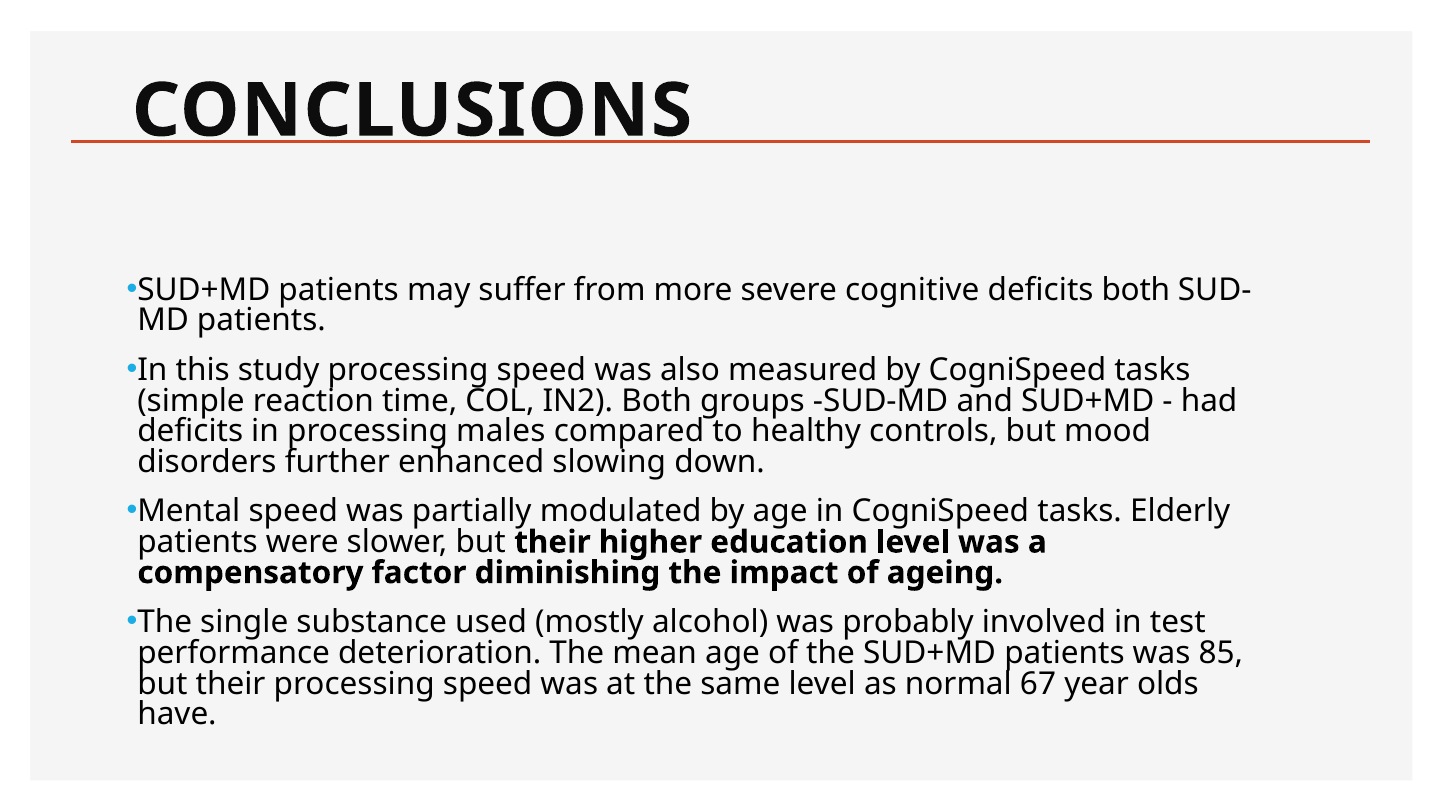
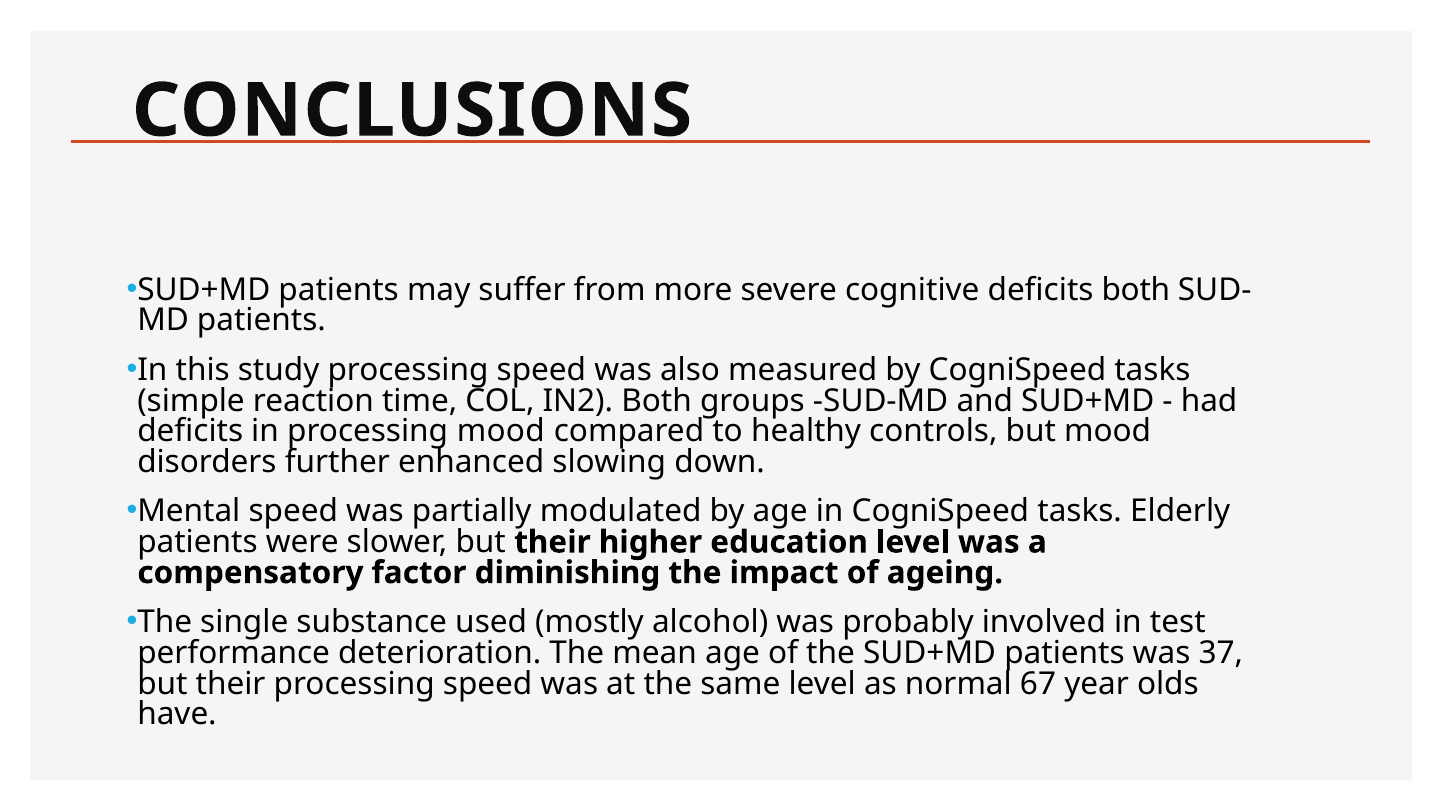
processing males: males -> mood (501, 431)
85: 85 -> 37 (1221, 653)
